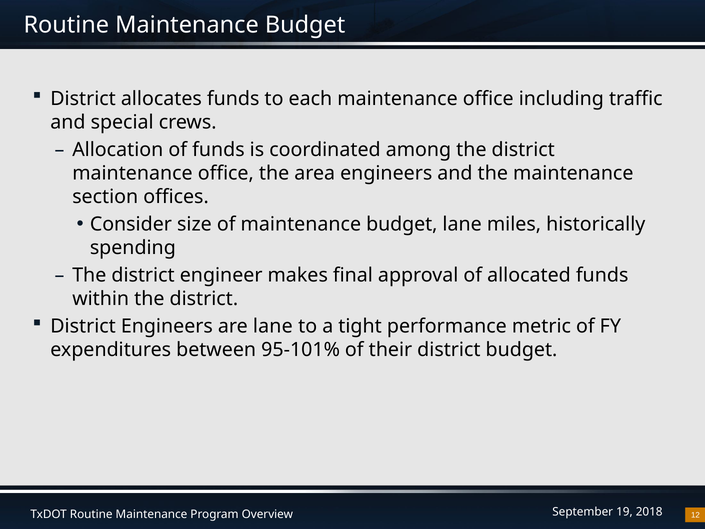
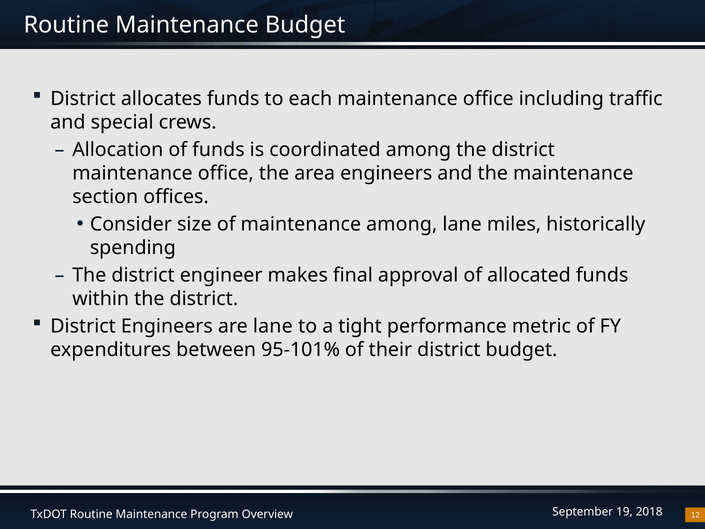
of maintenance budget: budget -> among (402, 224)
